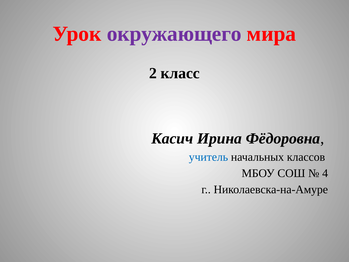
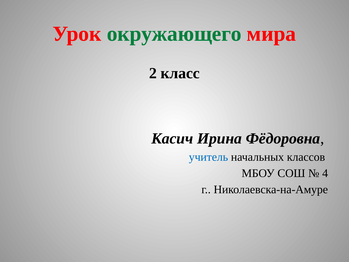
окружающего colour: purple -> green (174, 34)
